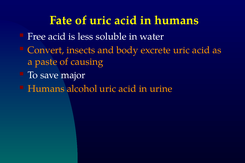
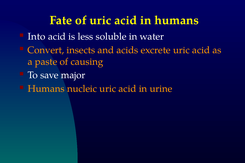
Free: Free -> Into (37, 37)
body: body -> acids (127, 50)
alcohol: alcohol -> nucleic (82, 89)
